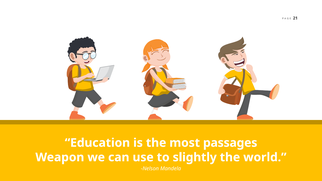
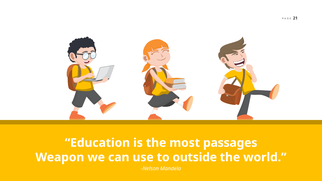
slightly: slightly -> outside (195, 157)
